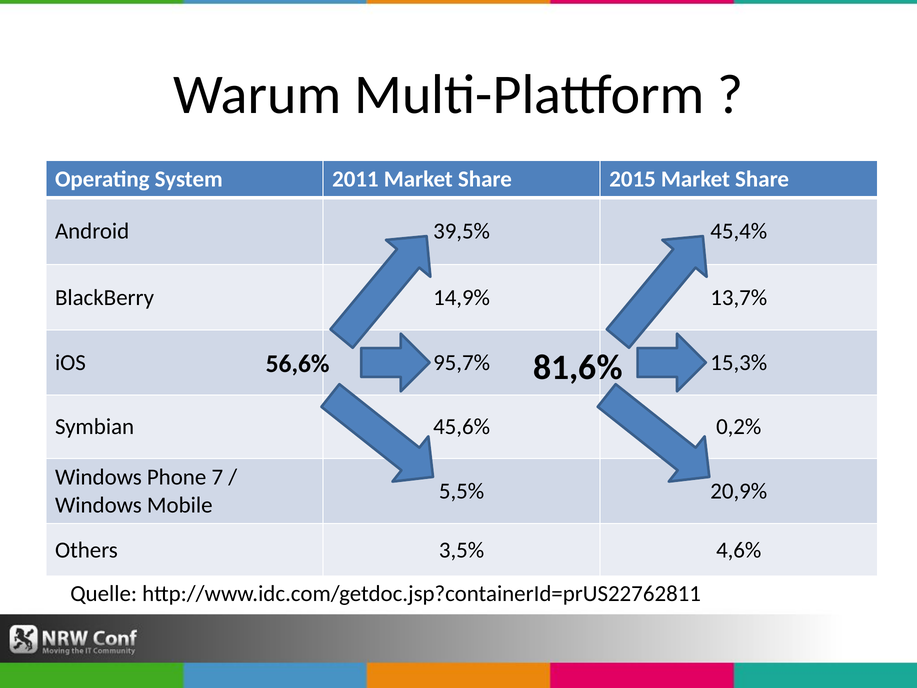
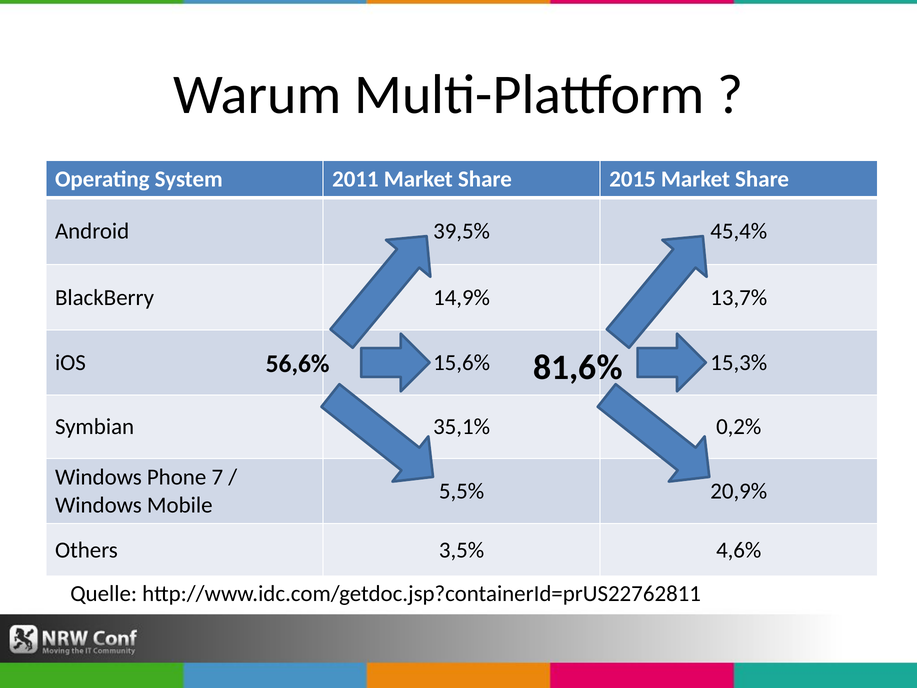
95,7%: 95,7% -> 15,6% (462, 363)
45,6%: 45,6% -> 35,1% (462, 427)
